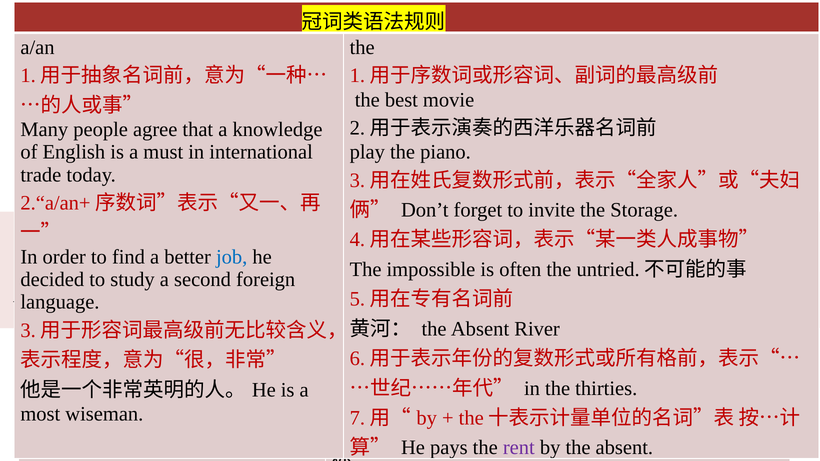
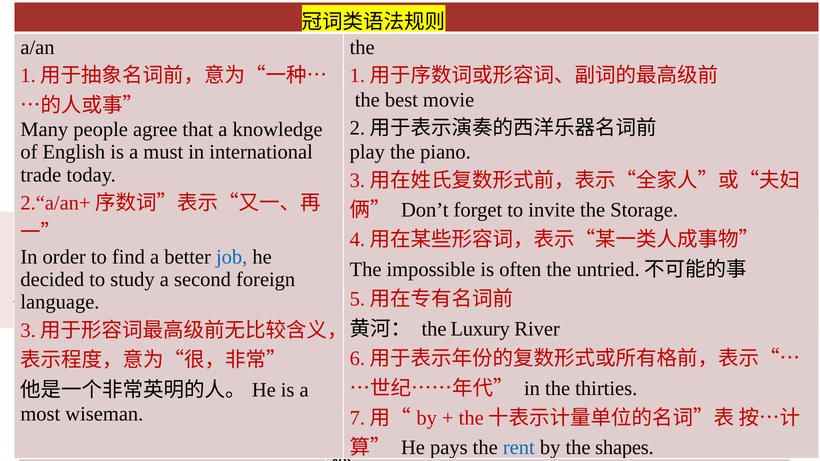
Absent: Absent -> Luxury (480, 329)
rent colour: purple -> blue (519, 448)
by the absent: absent -> shapes (624, 448)
